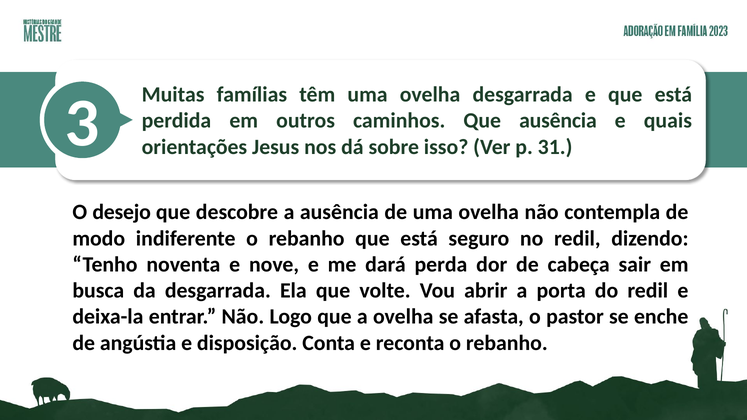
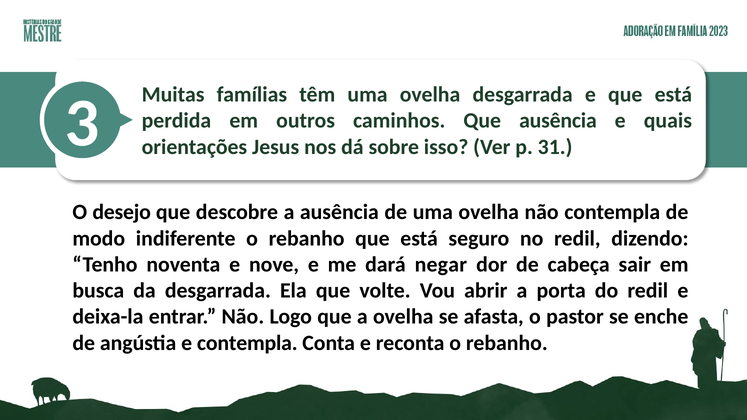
perda: perda -> negar (441, 265)
e disposição: disposição -> contempla (247, 343)
